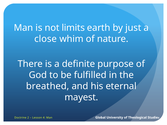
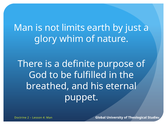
close: close -> glory (46, 39)
mayest: mayest -> puppet (81, 97)
